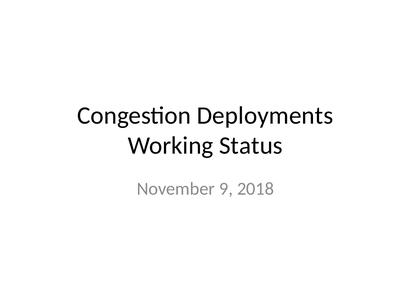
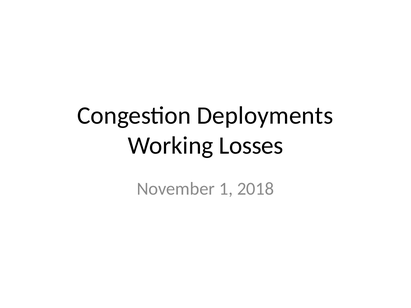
Status: Status -> Losses (251, 146)
9: 9 -> 1 (226, 189)
